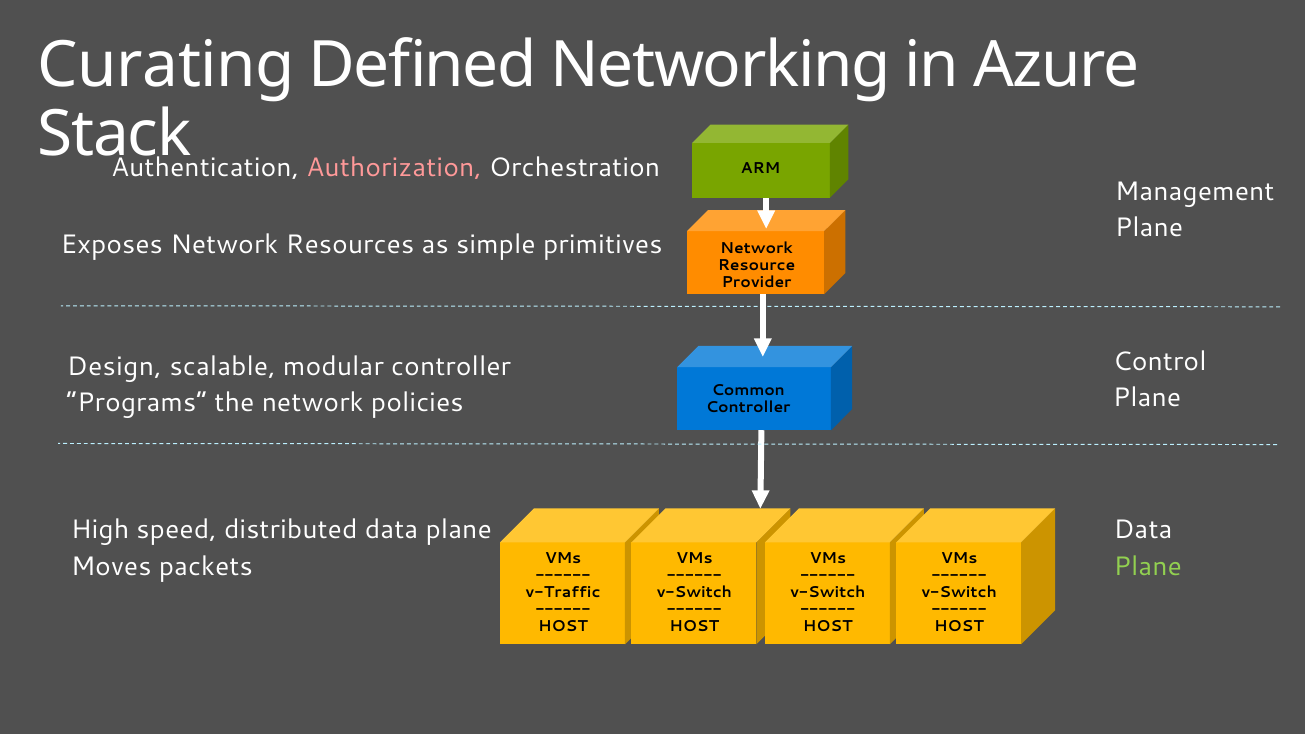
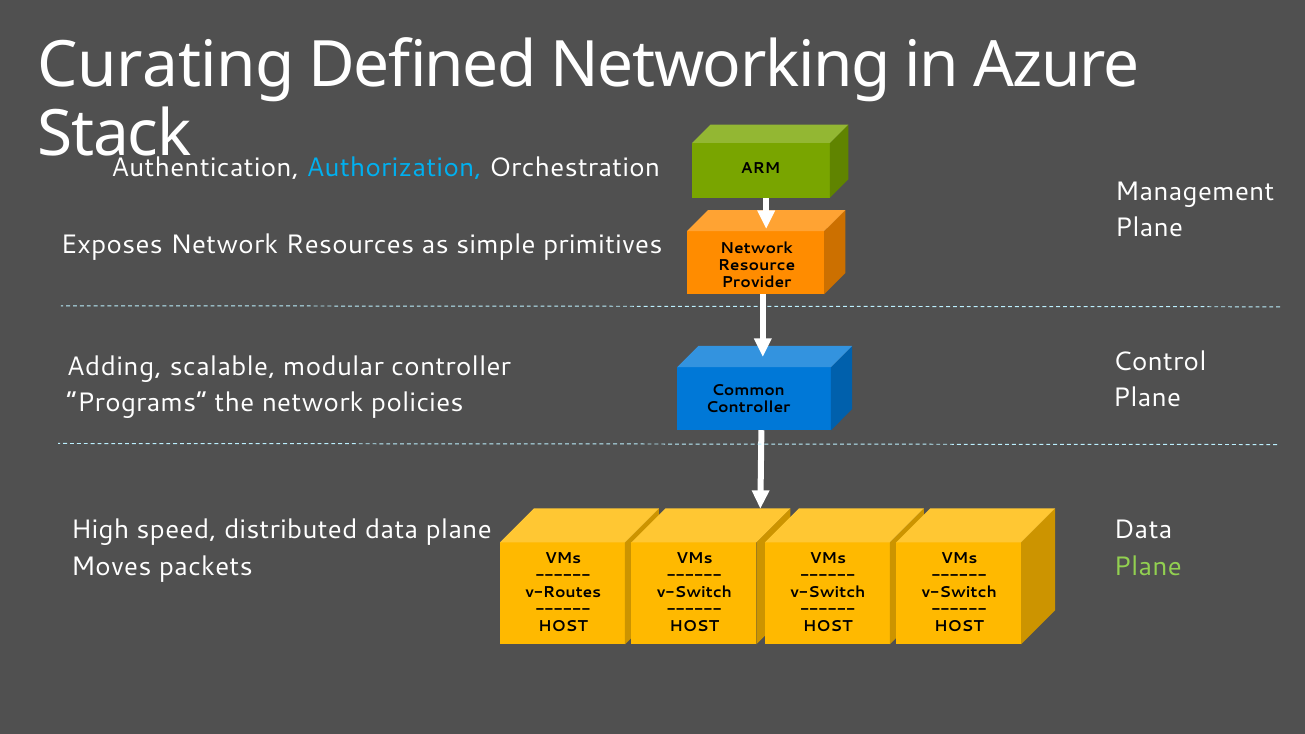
Authorization colour: pink -> light blue (394, 167)
Design: Design -> Adding (114, 366)
v-Traffic: v-Traffic -> v-Routes (563, 592)
